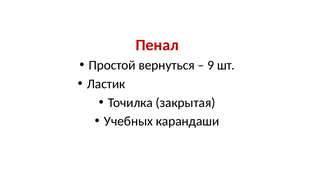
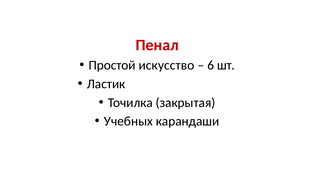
вернуться: вернуться -> искусство (167, 65)
9: 9 -> 6 (211, 65)
